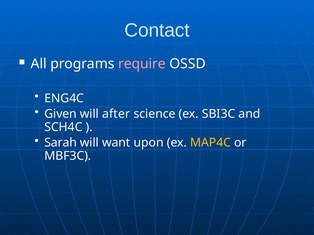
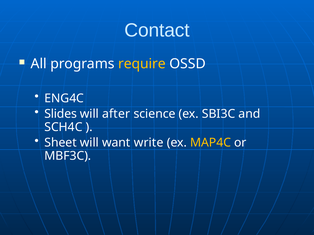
require colour: pink -> yellow (142, 64)
Given: Given -> Slides (61, 114)
Sarah: Sarah -> Sheet (61, 143)
upon: upon -> write (149, 143)
